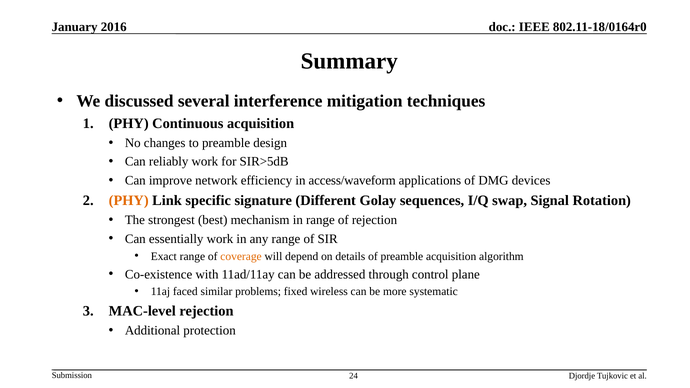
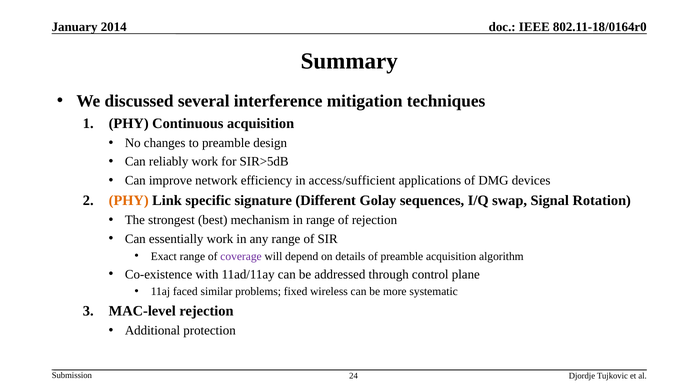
2016: 2016 -> 2014 (114, 27)
access/waveform: access/waveform -> access/sufficient (352, 181)
coverage colour: orange -> purple (241, 256)
